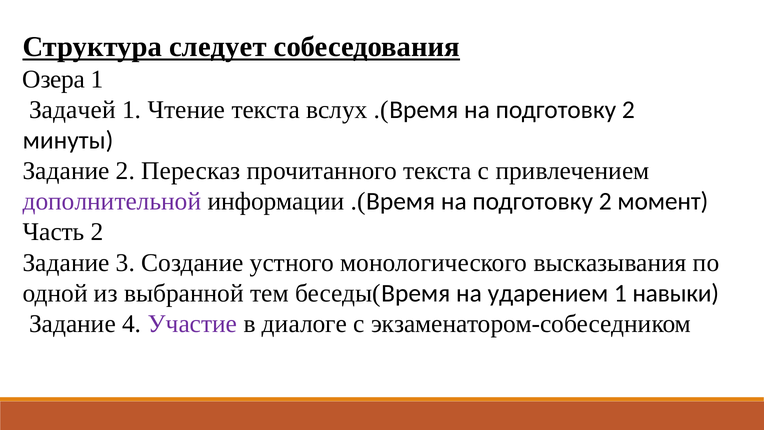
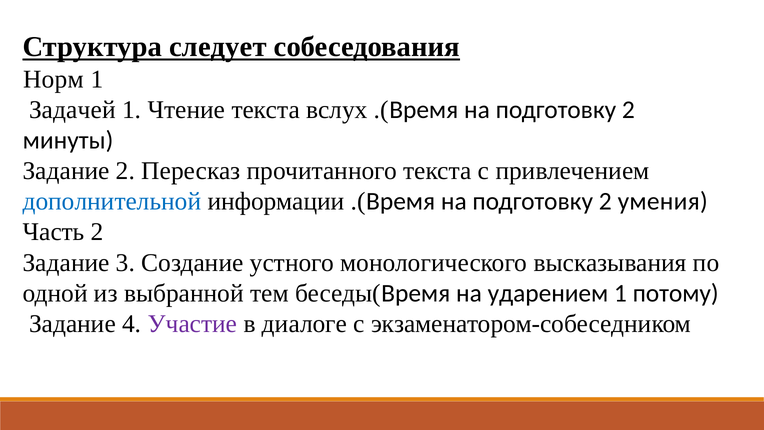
Озера: Озера -> Норм (54, 79)
дополнительной colour: purple -> blue (112, 201)
момент: момент -> умения (663, 201)
навыки: навыки -> потому (676, 293)
